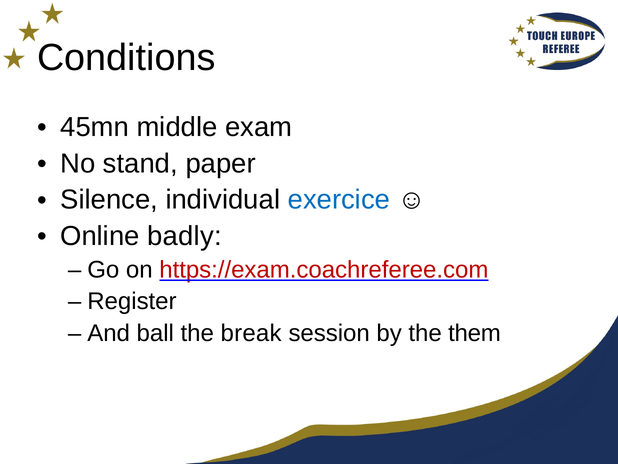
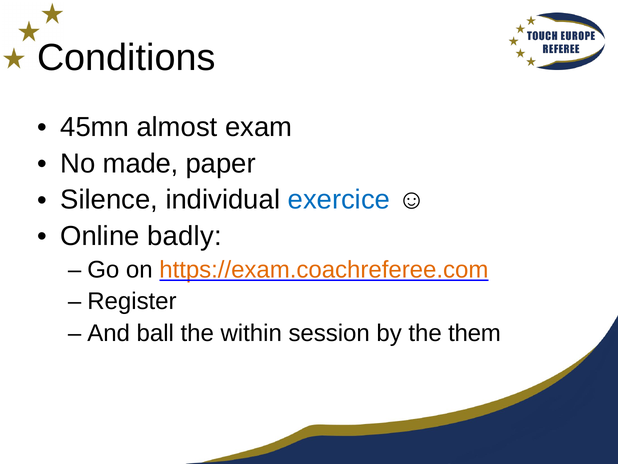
middle: middle -> almost (177, 127)
stand: stand -> made (141, 163)
https://exam.coachreferee.com colour: red -> orange (324, 270)
break: break -> within (251, 333)
